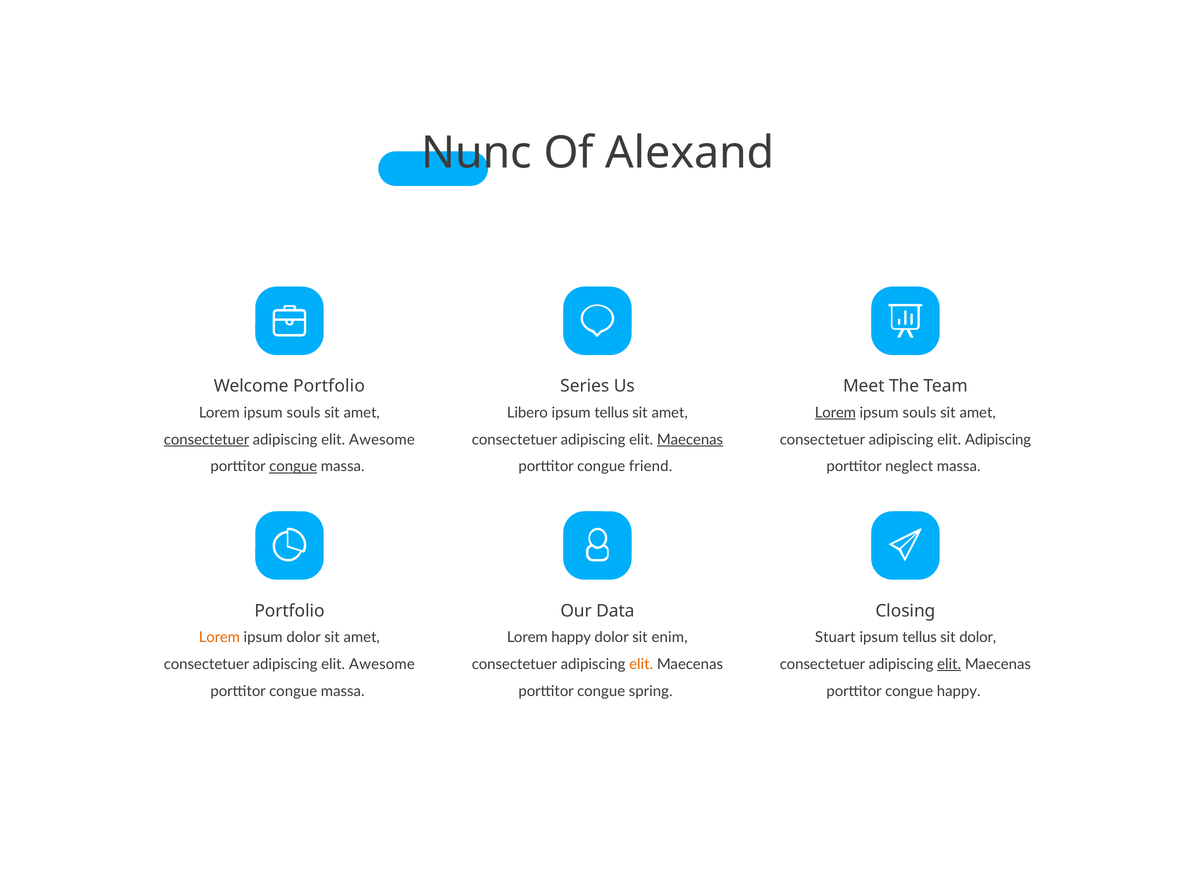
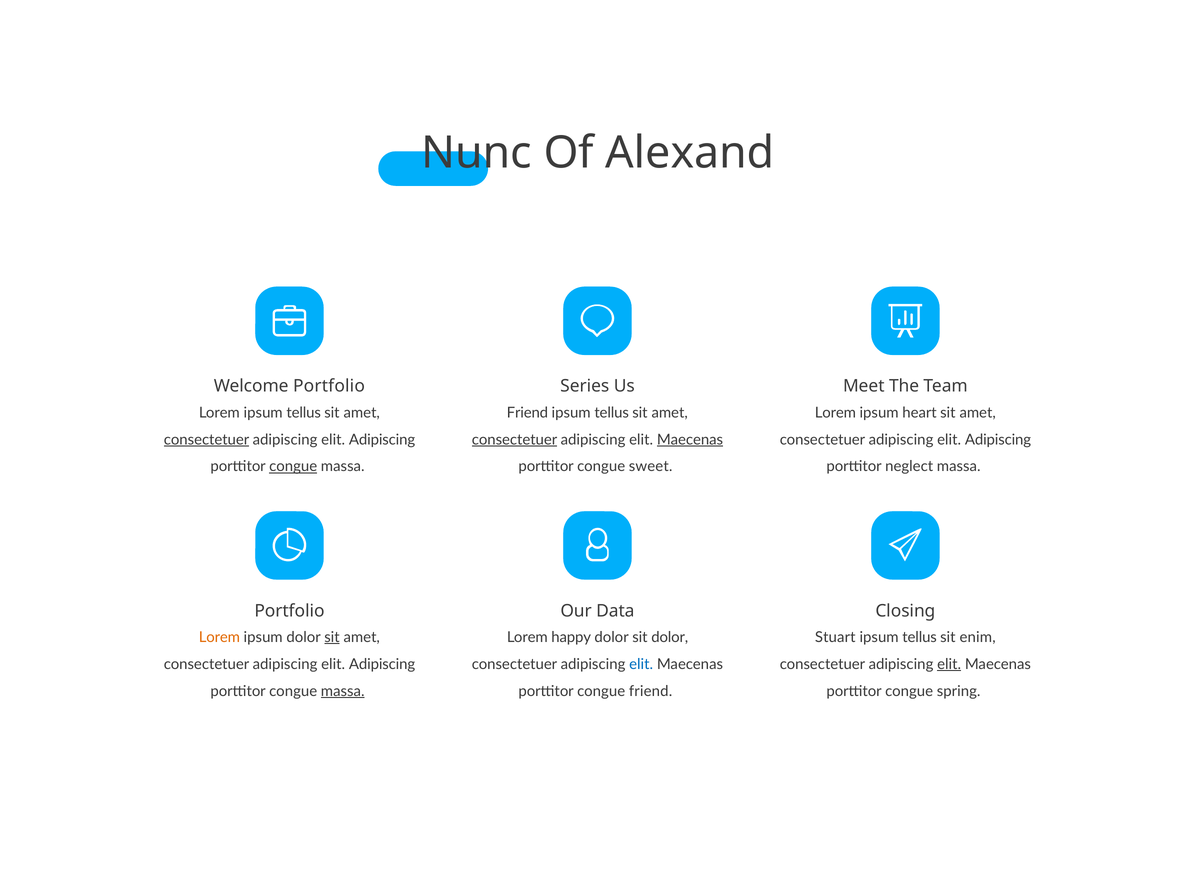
souls: souls -> tellus (304, 413)
Libero: Libero -> Friend (527, 413)
Lorem underline: present -> none (835, 413)
souls: souls -> heart (920, 413)
Awesome: Awesome -> Adipiscing (382, 440)
consectetuer underline: none -> present (514, 440)
friend: friend -> sweet (651, 467)
sit underline: none -> present (332, 637)
sit enim: enim -> dolor (670, 637)
sit dolor: dolor -> enim (978, 637)
Awesome: Awesome -> Adipiscing (382, 664)
elit colour: orange -> blue (641, 664)
massa underline: none -> present (343, 691)
congue spring: spring -> friend (651, 691)
congue happy: happy -> spring (959, 691)
